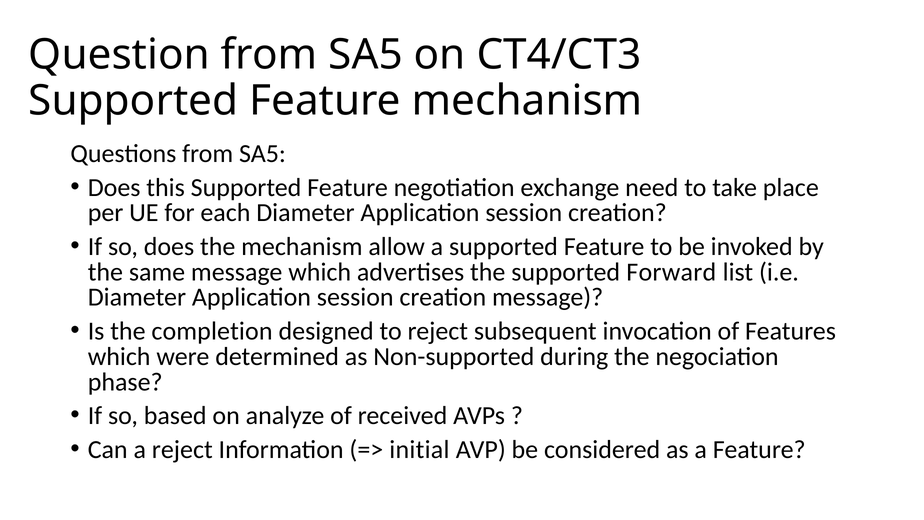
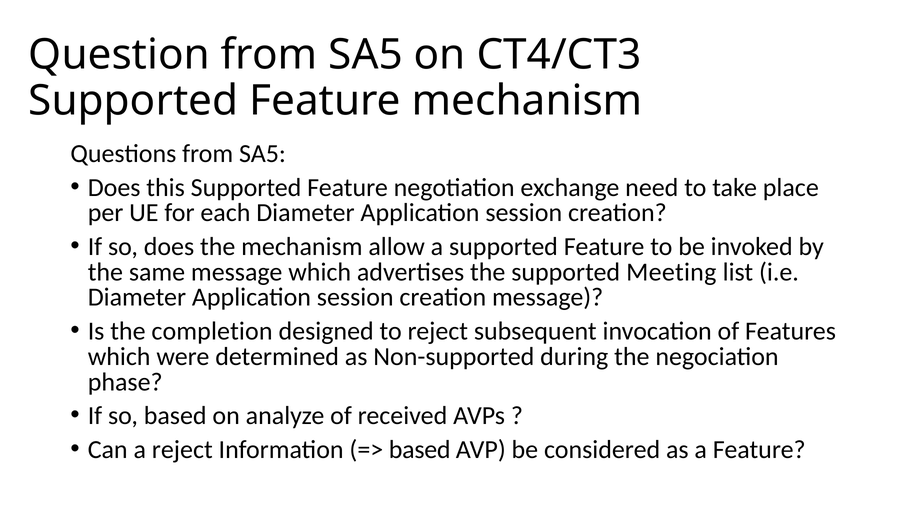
Forward: Forward -> Meeting (671, 272)
initial: initial -> based (420, 450)
